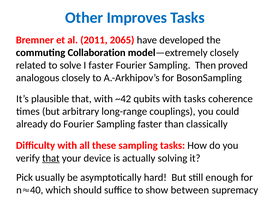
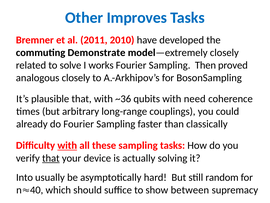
2065: 2065 -> 2010 (122, 40)
Collaboration: Collaboration -> Demonstrate (97, 52)
I faster: faster -> works (101, 65)
~42: ~42 -> ~36 (123, 99)
with tasks: tasks -> need (195, 99)
with underline: none -> present (67, 145)
Pick: Pick -> Into (25, 177)
enough: enough -> random (222, 177)
